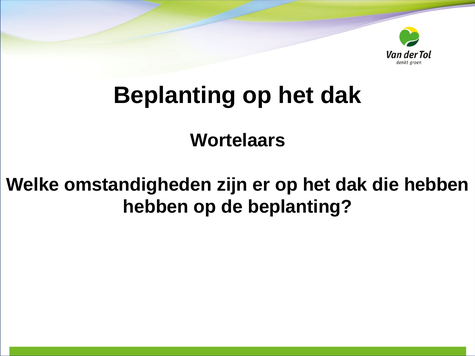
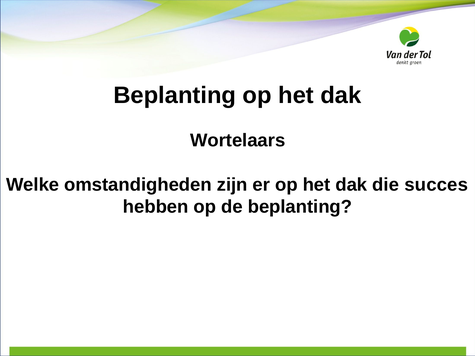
die hebben: hebben -> succes (436, 185)
